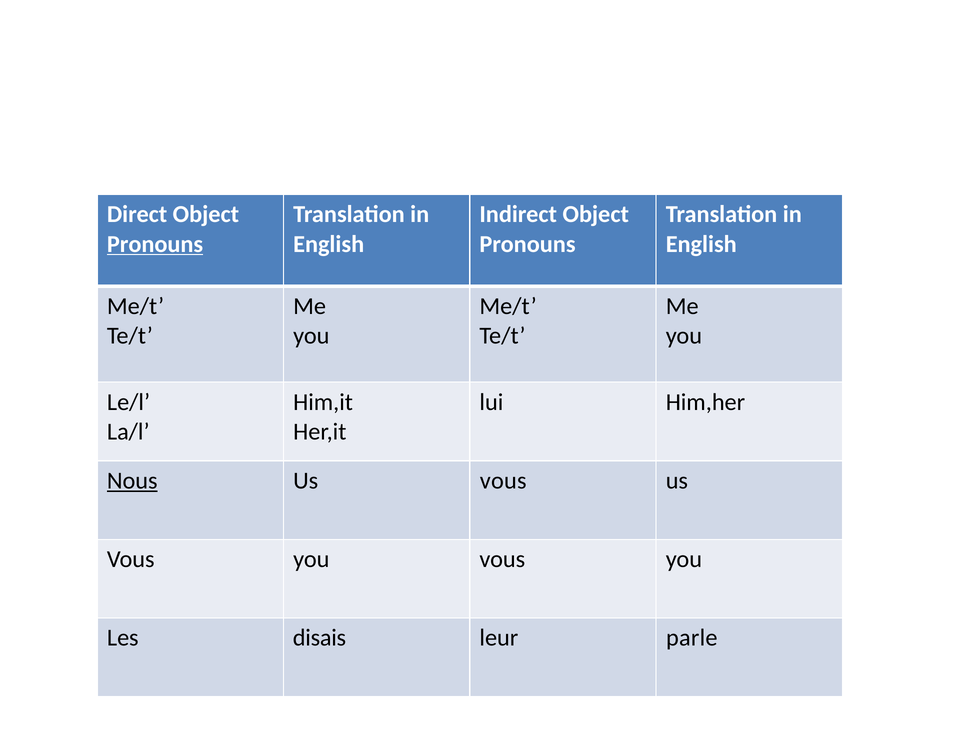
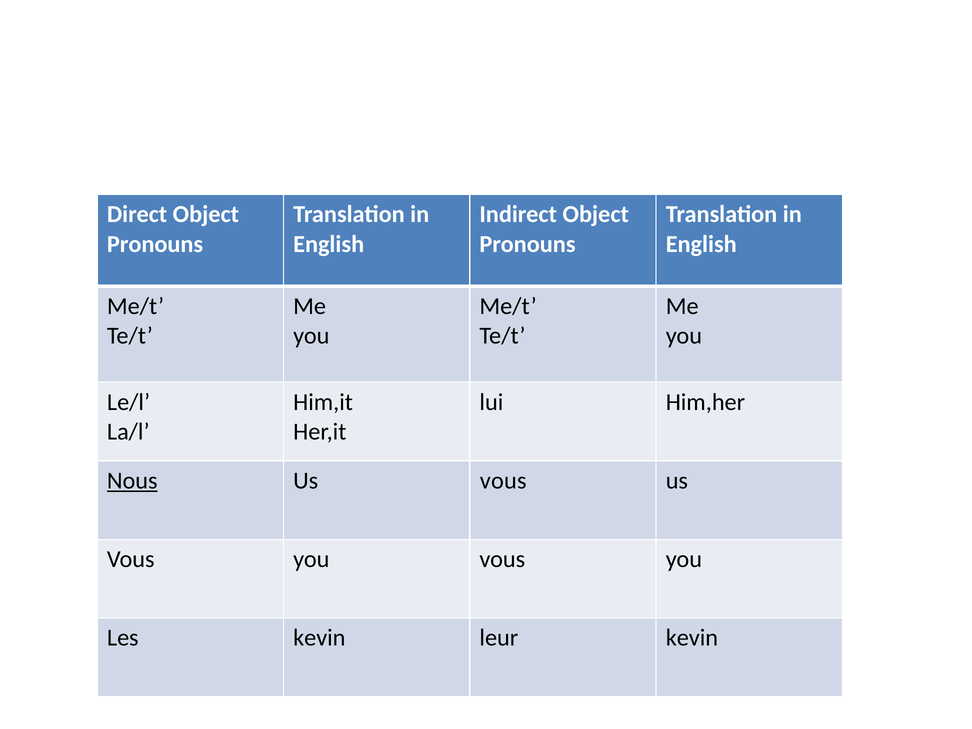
Pronouns underline: present -> none (155, 244)
Les disais: disais -> kevin (319, 638)
leur parle: parle -> kevin (692, 638)
